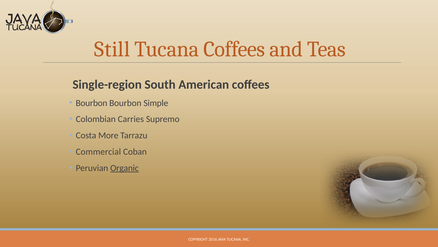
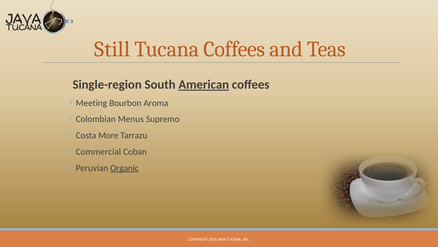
American underline: none -> present (204, 84)
Bourbon: Bourbon -> Meeting (91, 103)
Simple: Simple -> Aroma (156, 103)
Carries: Carries -> Menus (131, 119)
